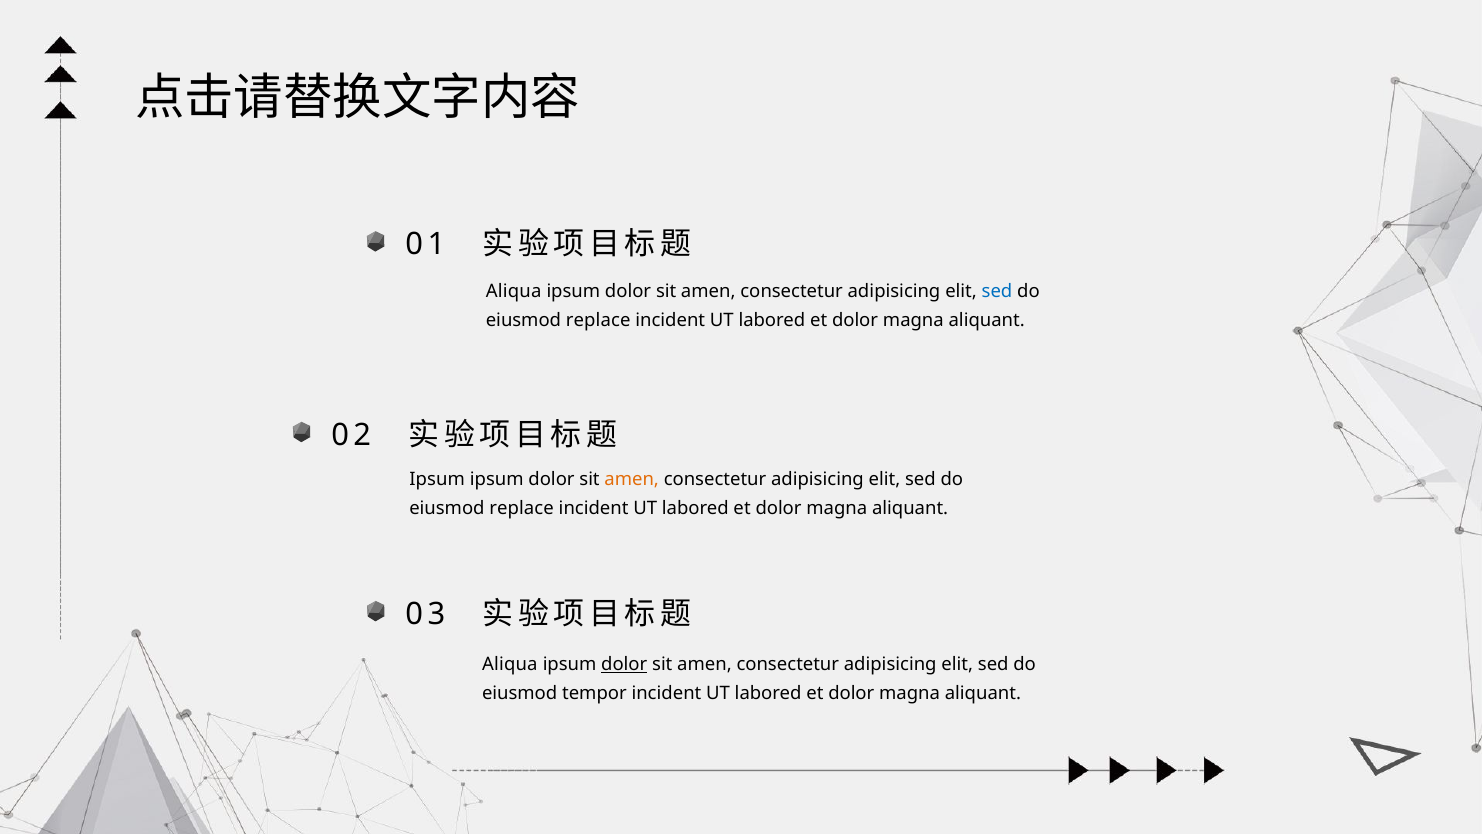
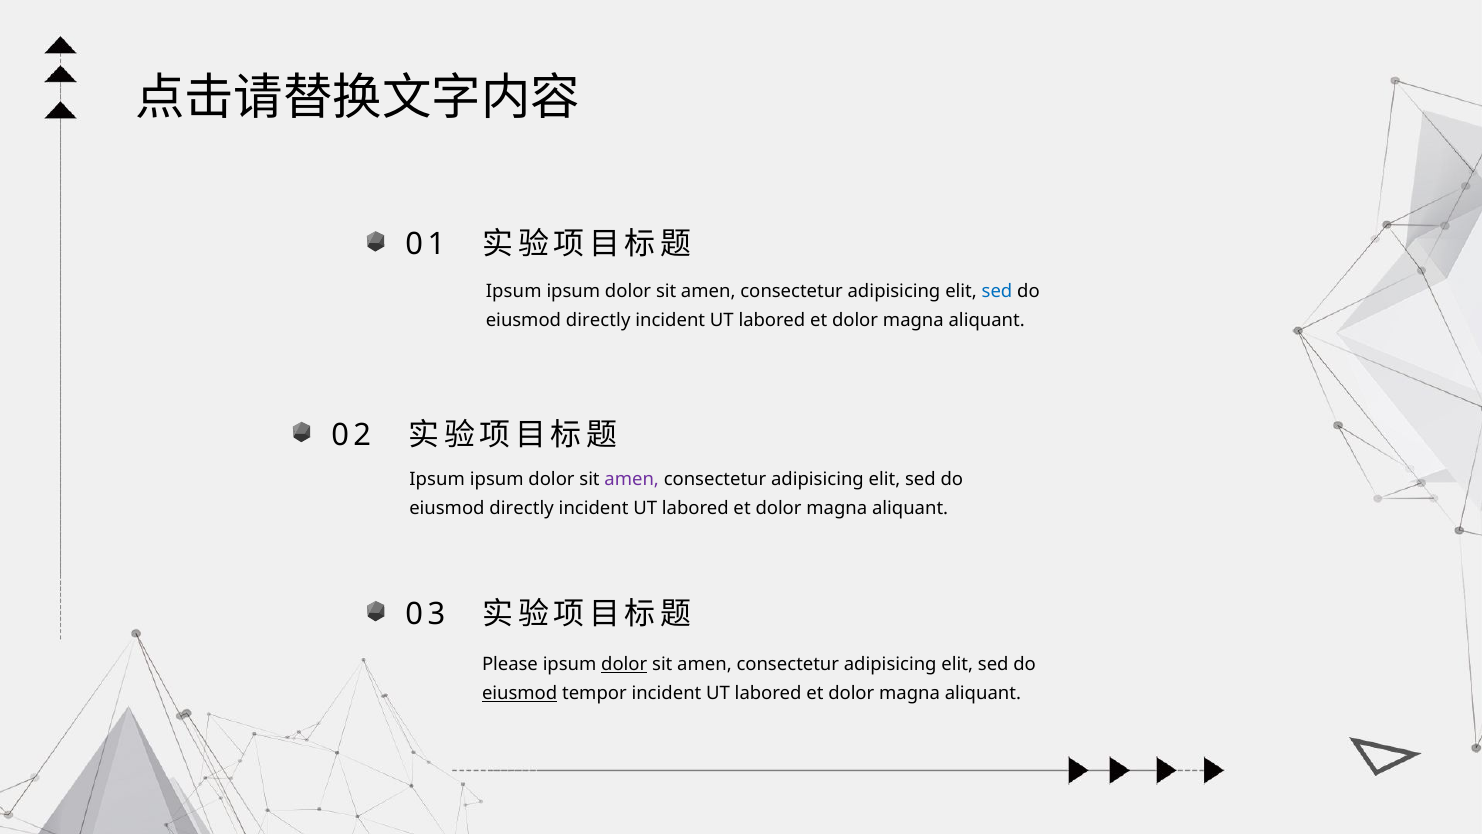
Aliqua: Aliqua -> Ipsum (514, 291)
replace: replace -> directly (598, 320)
amen colour: orange -> purple (632, 479)
replace: replace -> directly (522, 508)
Aliqua: Aliqua -> Please (510, 664)
eiusmod underline: none -> present (520, 693)
